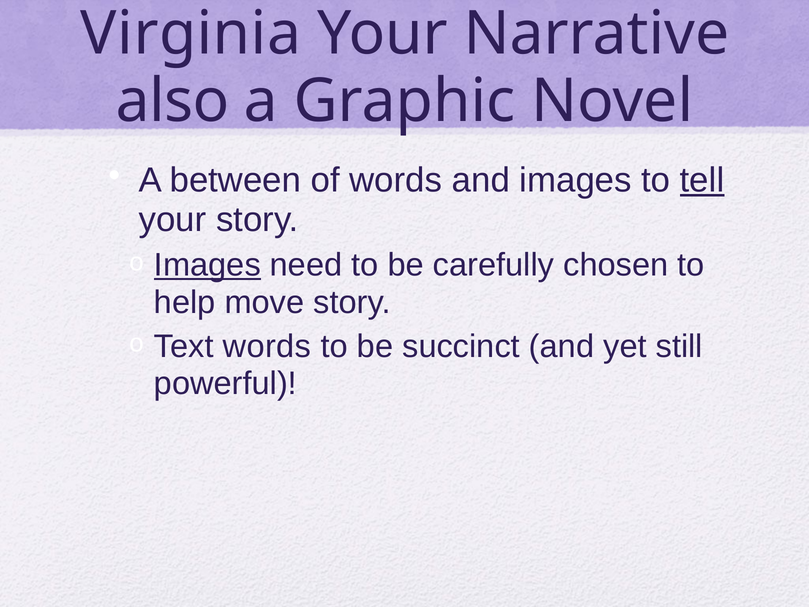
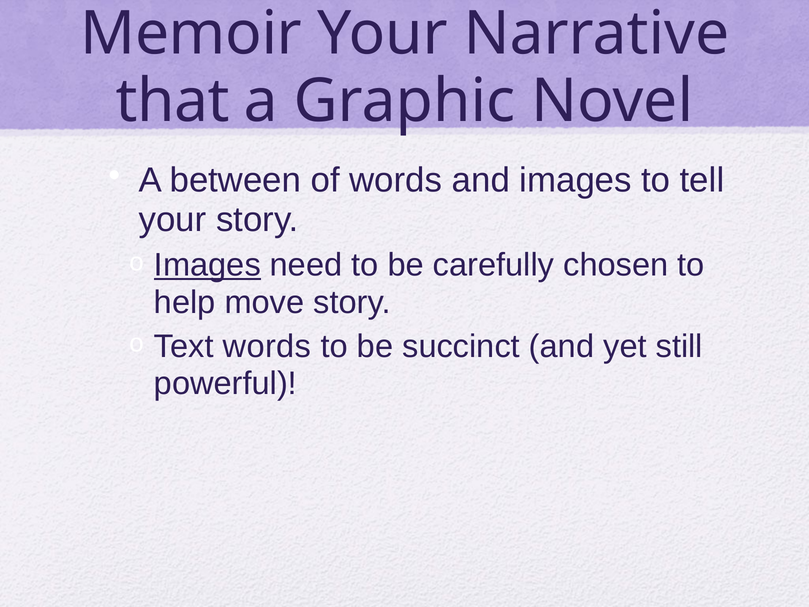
Virginia: Virginia -> Memoir (191, 34)
also: also -> that (173, 101)
tell underline: present -> none (702, 180)
